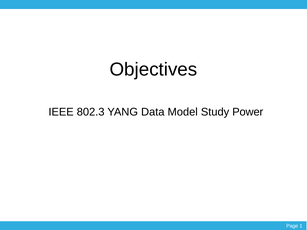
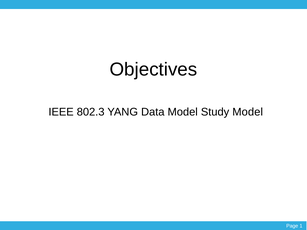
Study Power: Power -> Model (248, 112)
